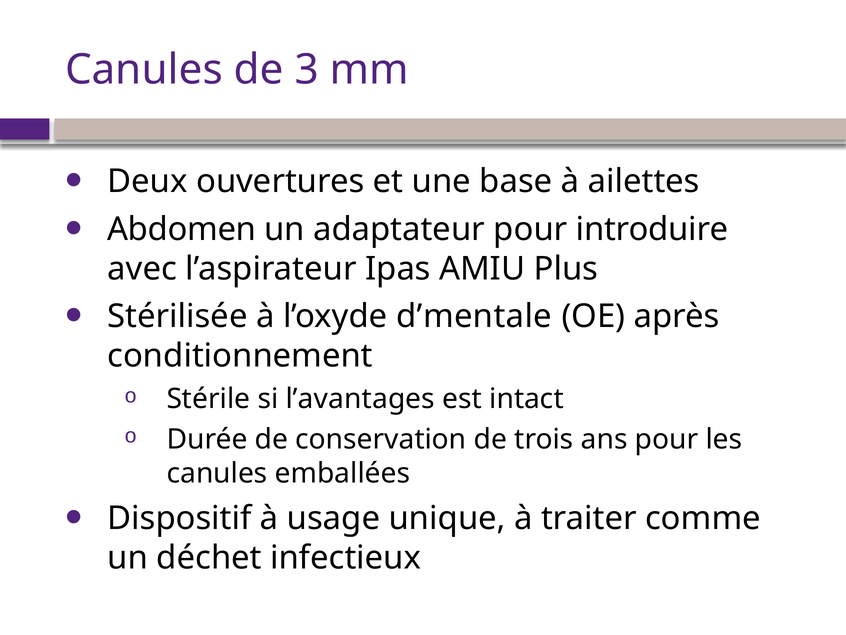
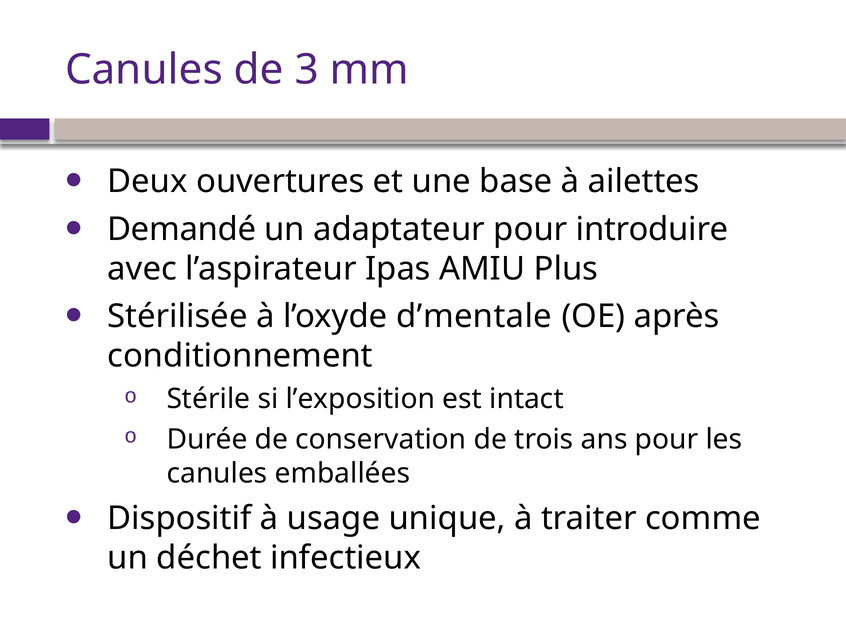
Abdomen: Abdomen -> Demandé (182, 229)
l’avantages: l’avantages -> l’exposition (360, 399)
